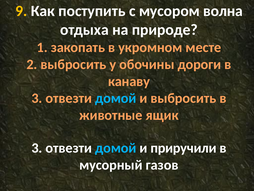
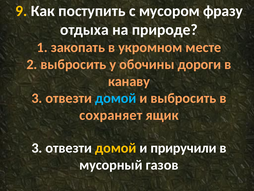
волна: волна -> фразу (223, 11)
животные: животные -> сохраняет (111, 115)
домой colour: light blue -> yellow (116, 148)
